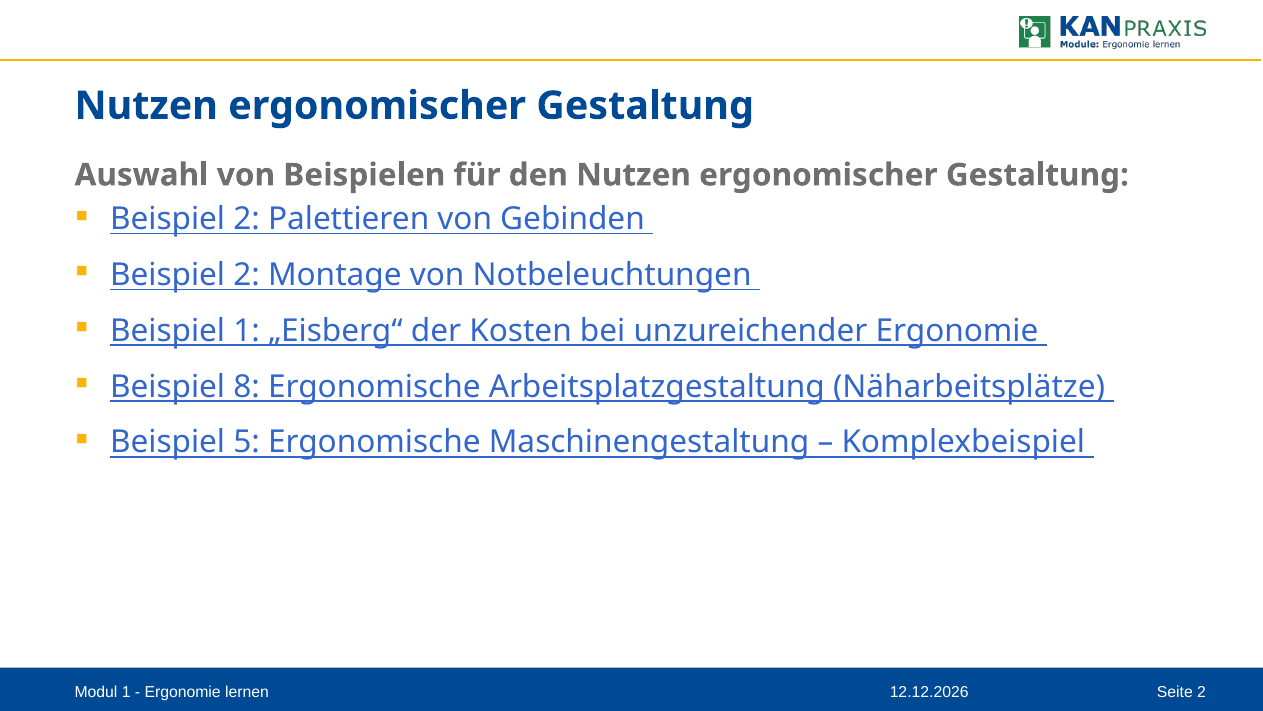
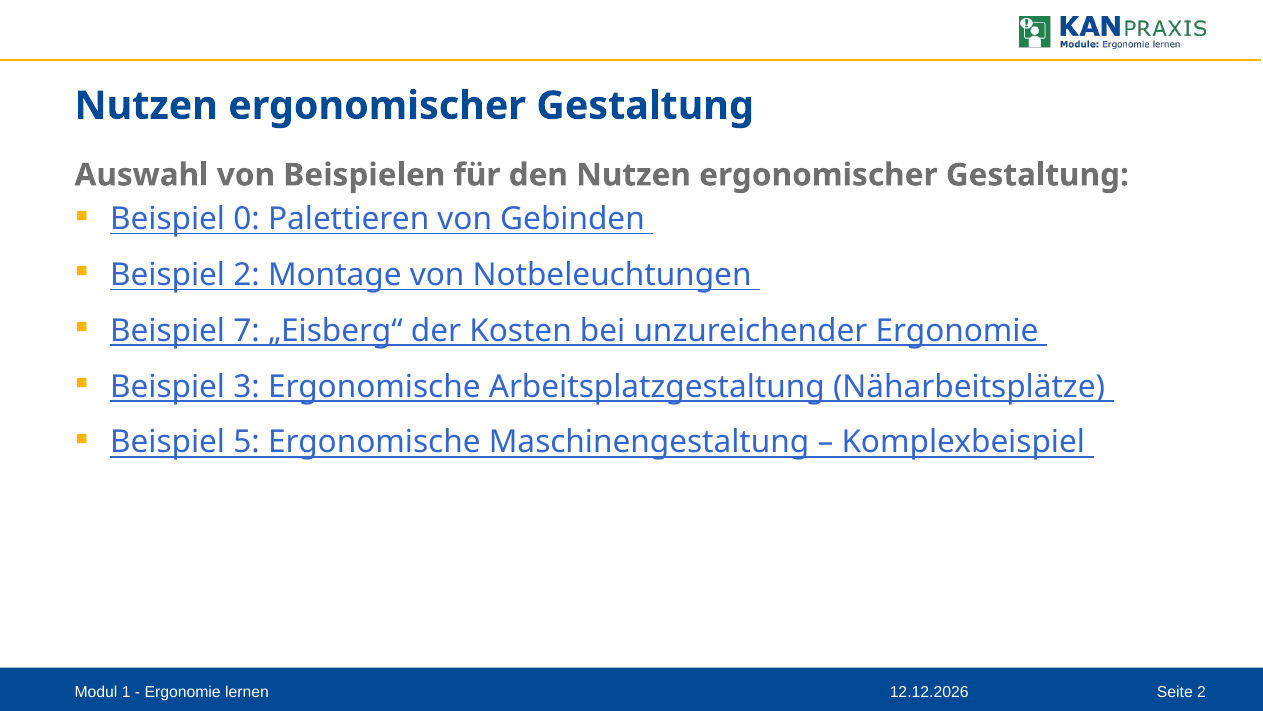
2: 2 -> 0 (247, 219)
Beispiel 1: 1 -> 7 (247, 331)
8: 8 -> 3 (247, 386)
